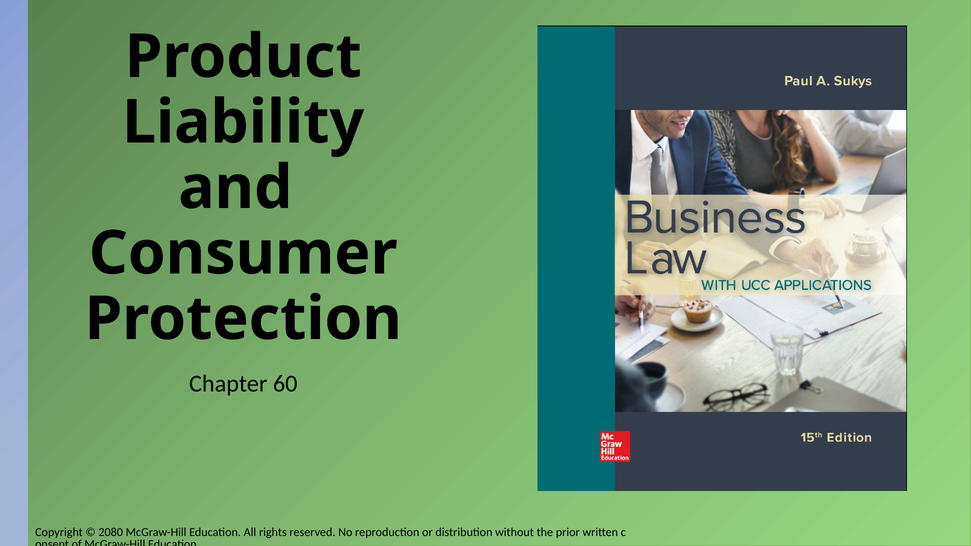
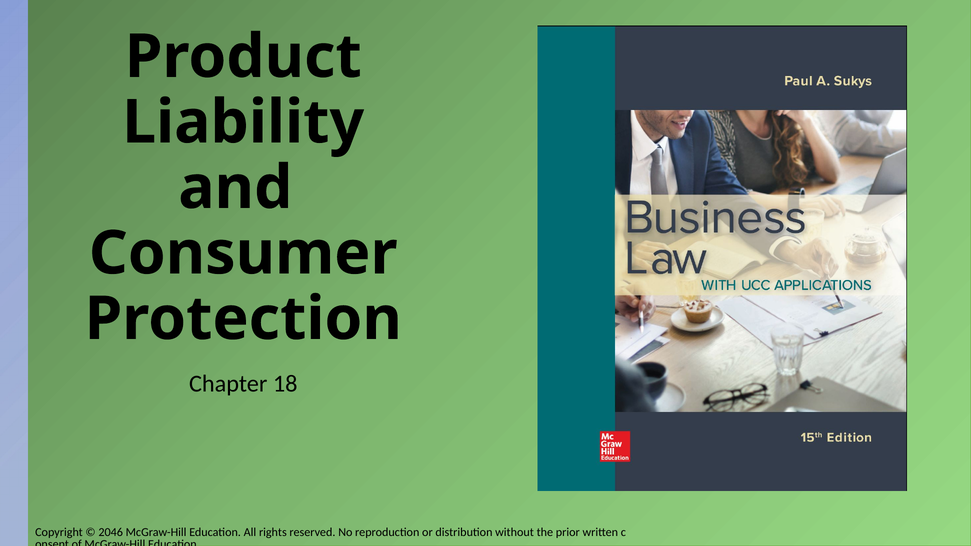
60: 60 -> 18 (285, 384)
2080: 2080 -> 2046 (111, 532)
